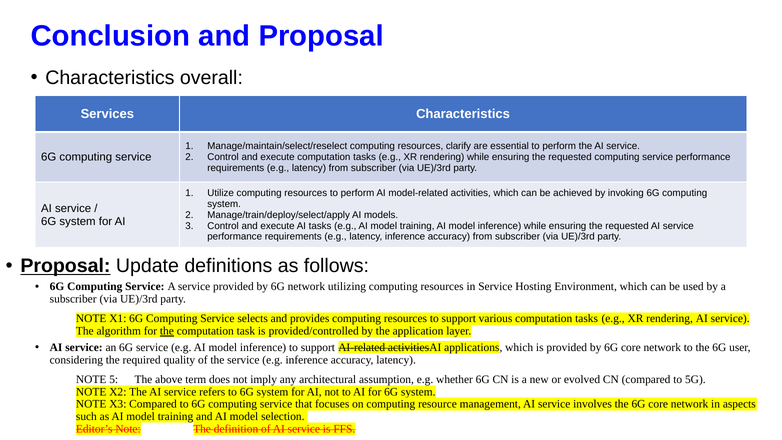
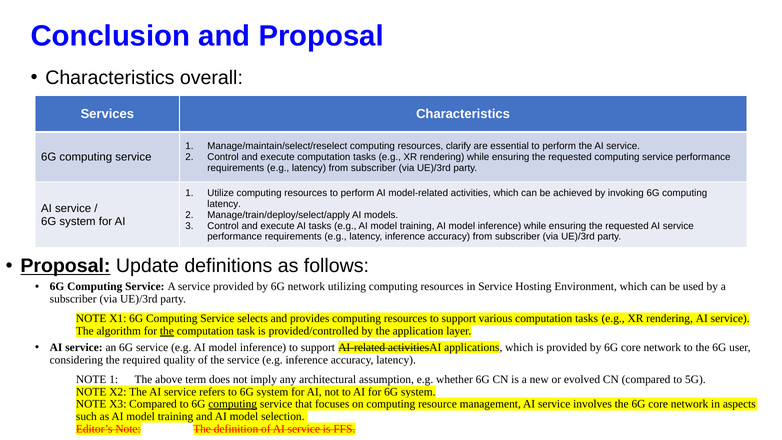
system: system -> latency (224, 204)
NOTE 5: 5 -> 1 (114, 379)
computing underline: none -> present (233, 404)
